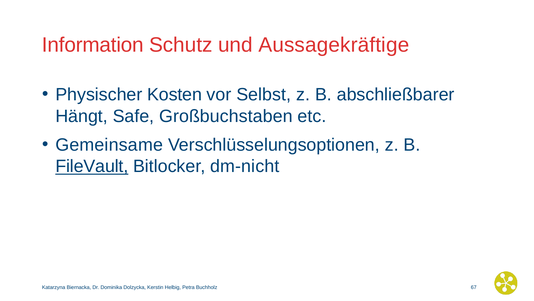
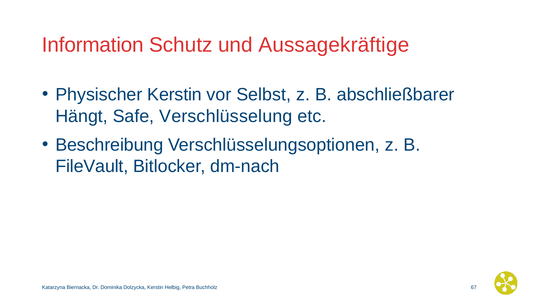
Physischer Kosten: Kosten -> Kerstin (175, 95)
Großbuchstaben: Großbuchstaben -> Verschlüsselung (226, 116)
Gemeinsame: Gemeinsame -> Beschreibung (109, 145)
FileVault underline: present -> none (92, 166)
dm-nicht: dm-nicht -> dm-nach (245, 166)
